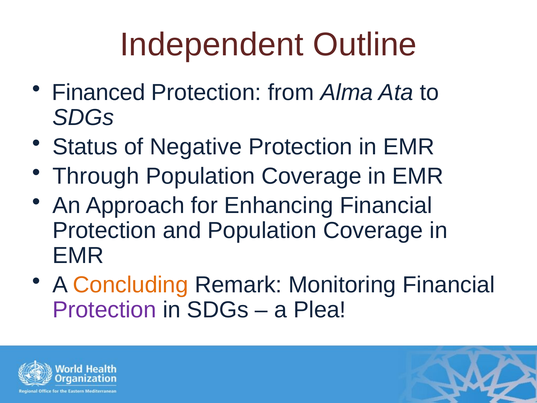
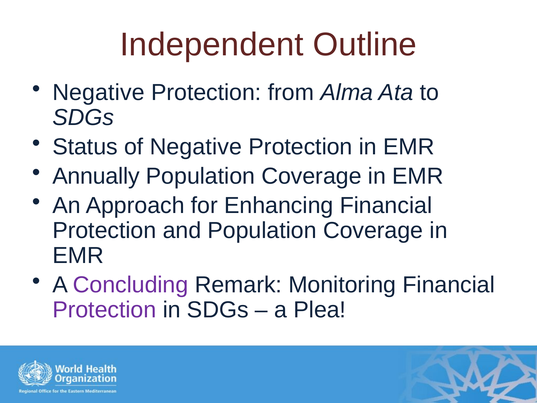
Financed: Financed -> Negative (98, 92)
Through: Through -> Annually (96, 176)
Concluding colour: orange -> purple (131, 285)
